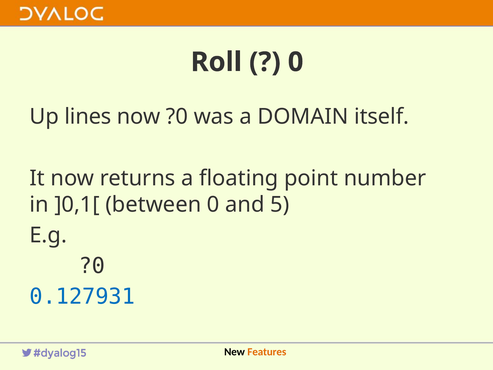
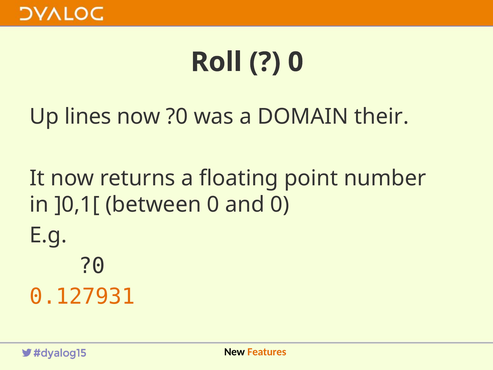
itself: itself -> their (382, 117)
and 5: 5 -> 0 (280, 204)
0.127931 colour: blue -> orange (82, 296)
